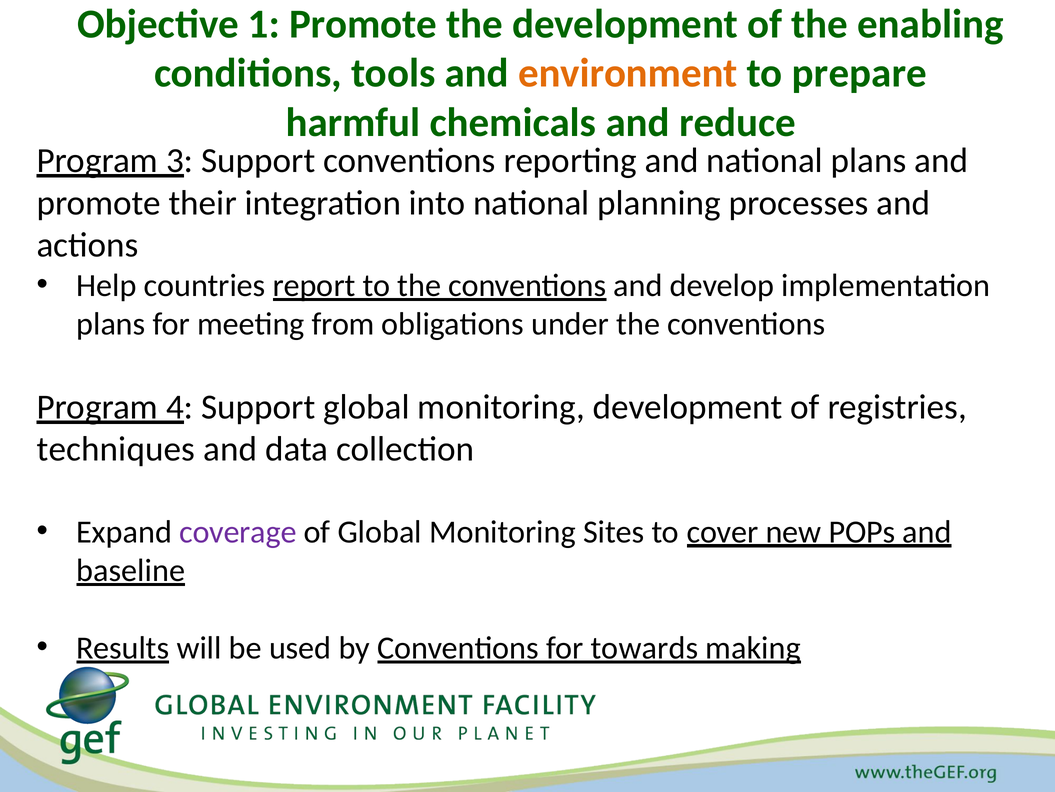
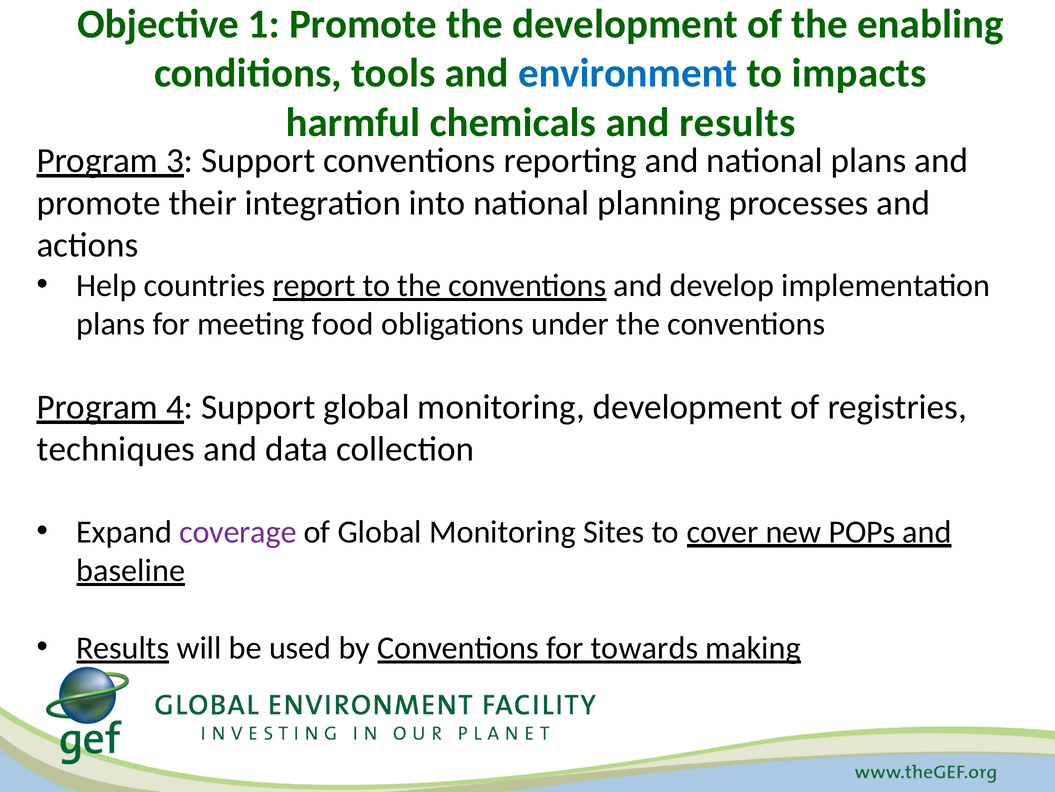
environment colour: orange -> blue (628, 73)
prepare: prepare -> impacts (859, 73)
and reduce: reduce -> results (737, 122)
from: from -> food (343, 324)
